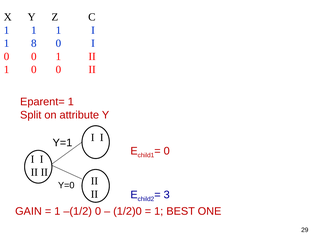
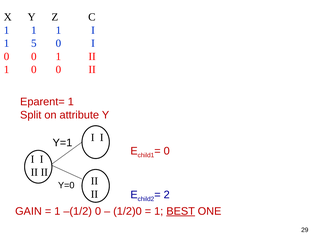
8: 8 -> 5 (34, 43)
3: 3 -> 2 (167, 195)
BEST underline: none -> present (181, 211)
